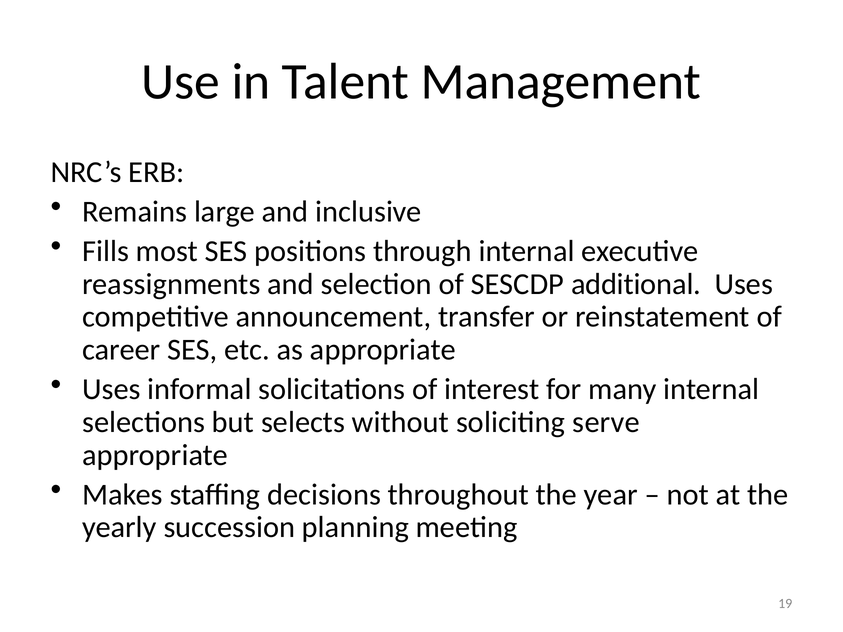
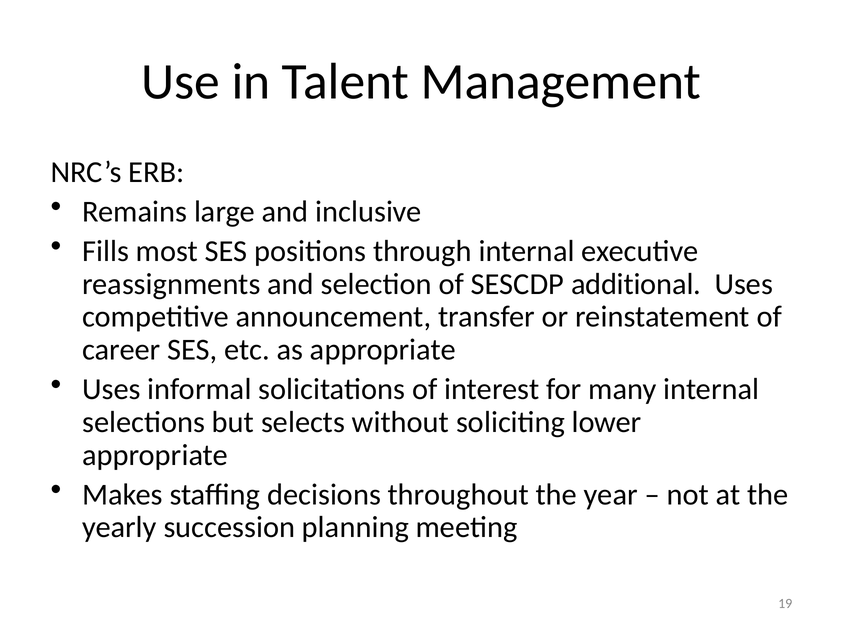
serve: serve -> lower (607, 422)
